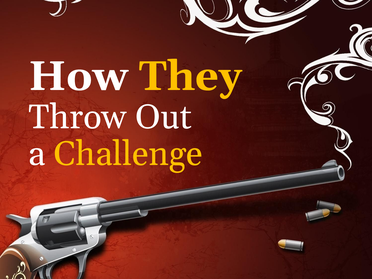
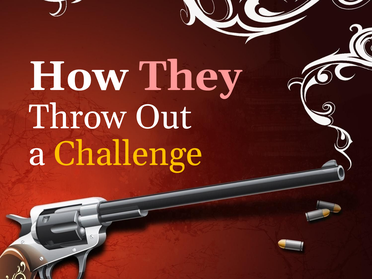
They colour: yellow -> pink (190, 76)
